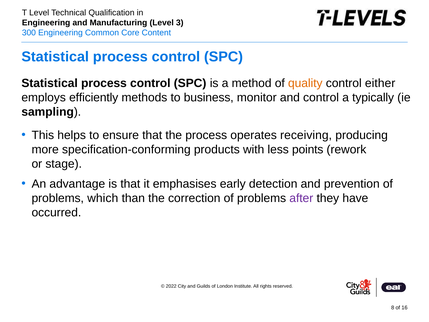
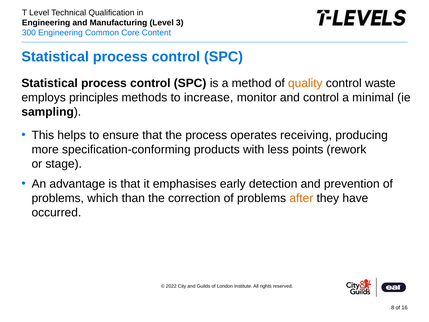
either: either -> waste (380, 83)
efficiently: efficiently -> principles (94, 97)
business: business -> increase (209, 97)
typically: typically -> minimal (373, 97)
after colour: purple -> orange (301, 198)
